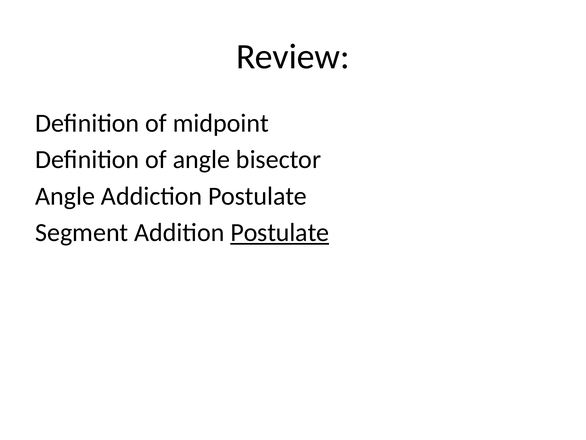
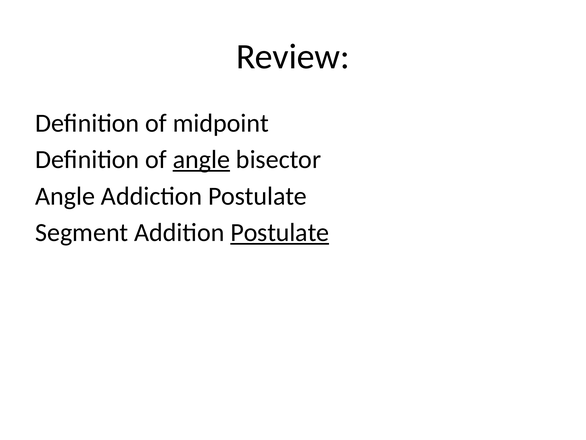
angle underline: none -> present (201, 159)
